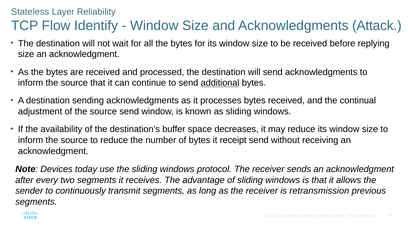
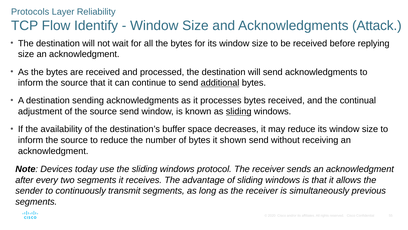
Stateless: Stateless -> Protocols (30, 12)
sliding underline: none -> present (239, 111)
receipt: receipt -> shown (233, 140)
retransmission: retransmission -> simultaneously (319, 191)
